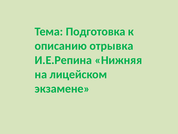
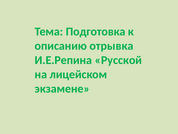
Нижняя: Нижняя -> Русской (118, 60)
